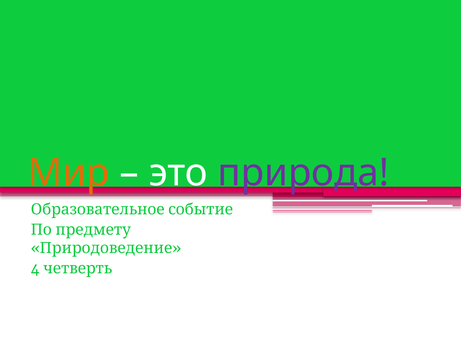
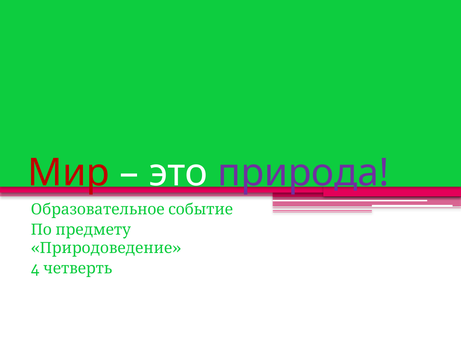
Мир colour: orange -> red (69, 173)
